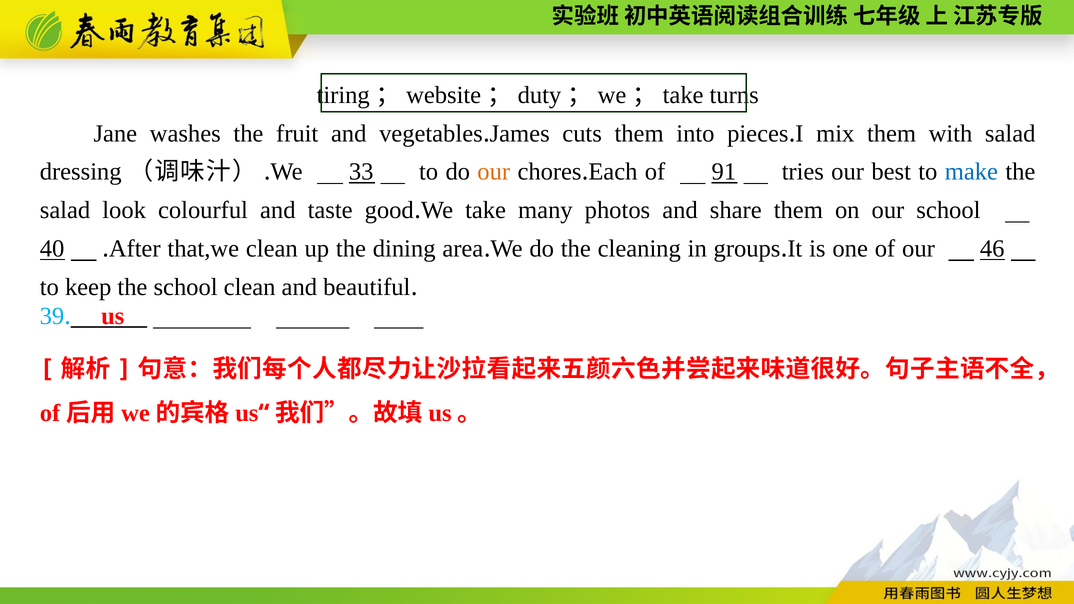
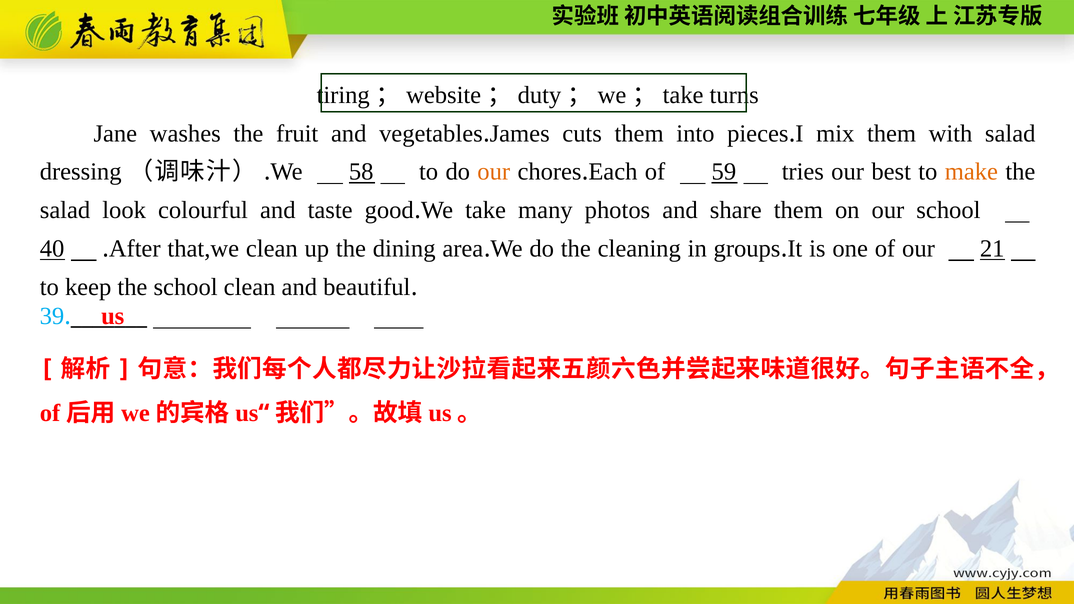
33: 33 -> 58 (361, 172)
91: 91 -> 59 (724, 172)
make colour: blue -> orange (971, 172)
46: 46 -> 21 (992, 249)
